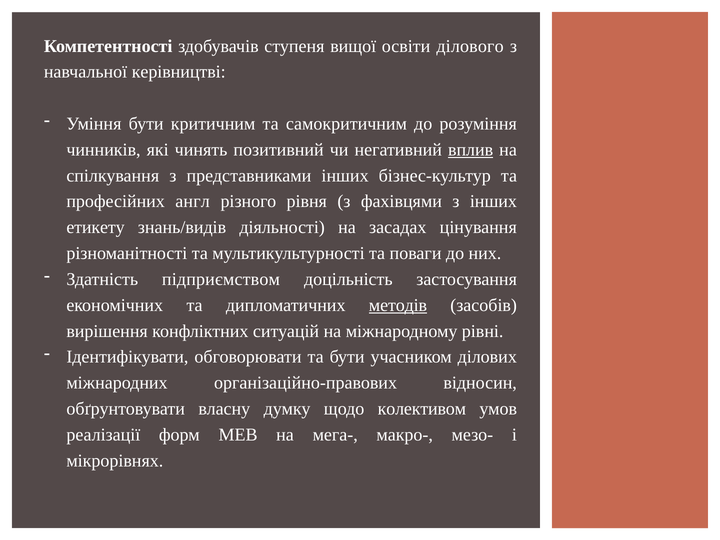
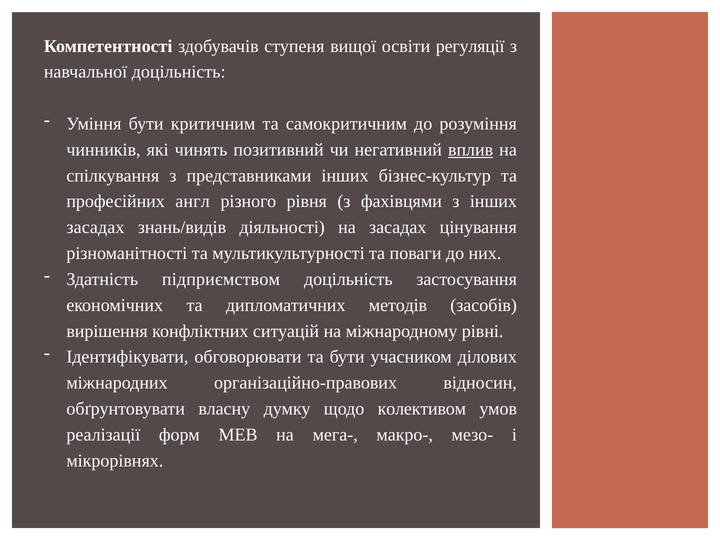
ділового: ділового -> регуляції (470, 46)
навчальної керівництві: керівництві -> доцільність (179, 72)
етикету: етикету -> засадах (95, 227)
методів underline: present -> none (398, 305)
